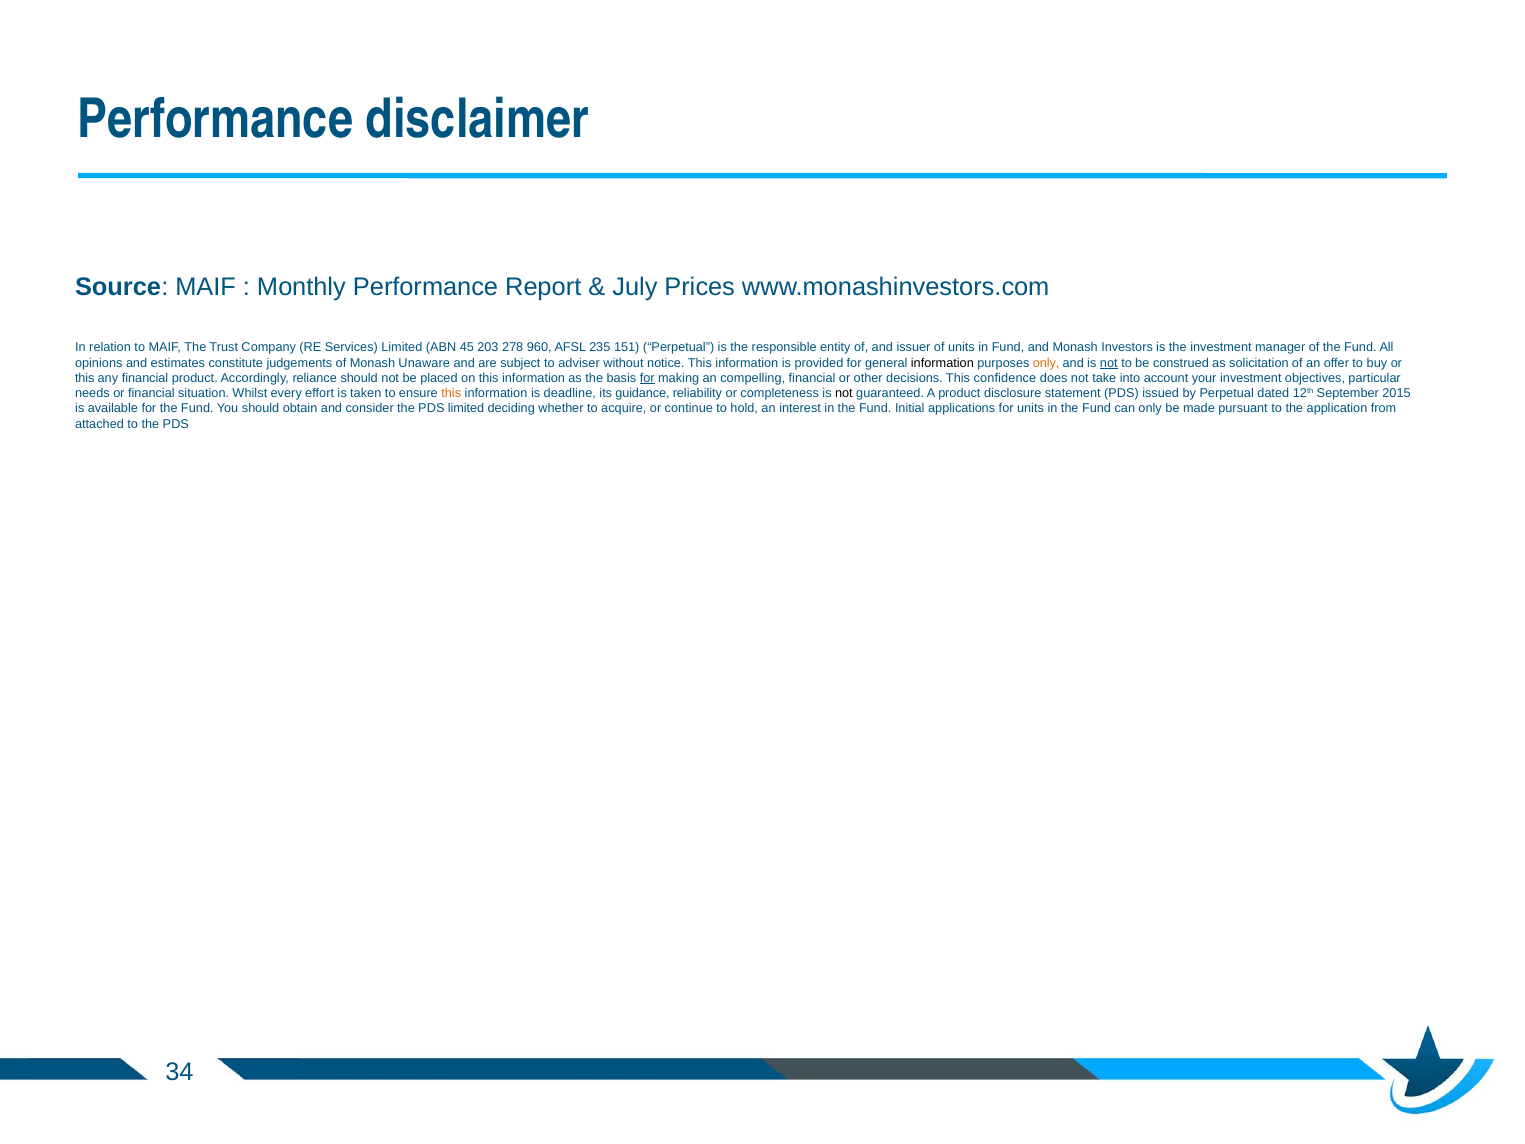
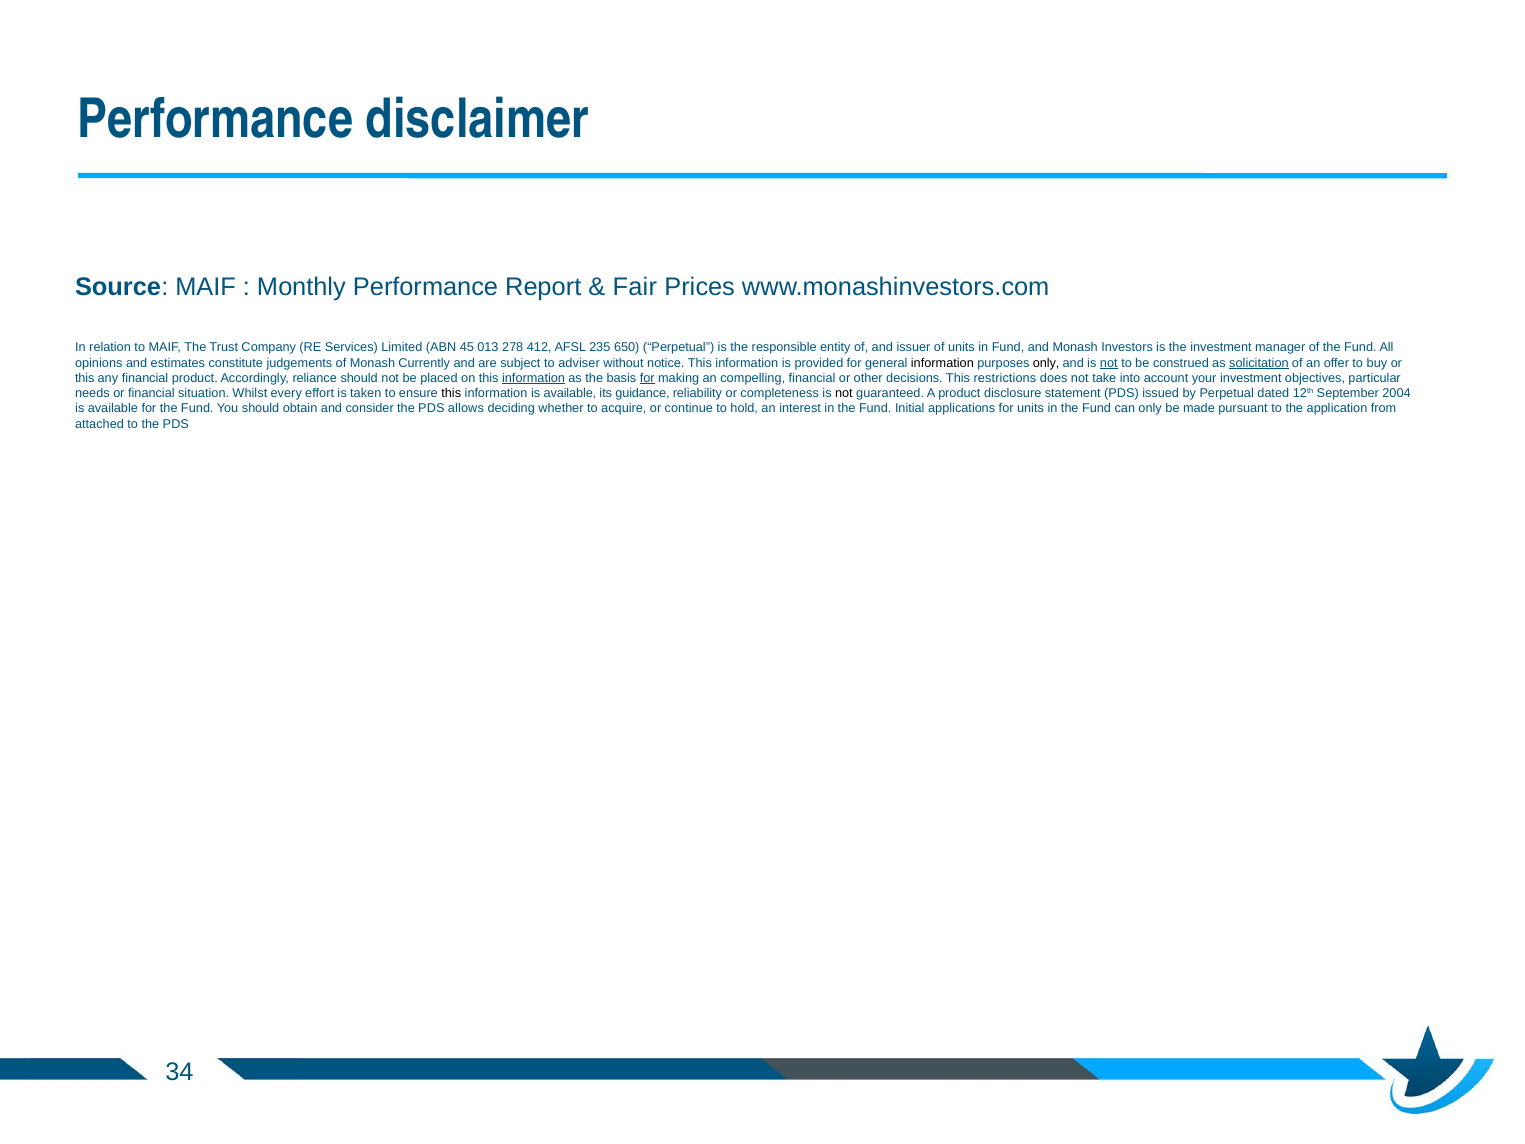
July: July -> Fair (635, 287)
203: 203 -> 013 (488, 348)
960: 960 -> 412 (539, 348)
151: 151 -> 650 (627, 348)
Unaware: Unaware -> Currently (424, 363)
only colour: orange -> black (1046, 363)
solicitation underline: none -> present (1259, 363)
information underline: none -> present (534, 378)
confidence: confidence -> restrictions (1005, 378)
this colour: orange -> black (451, 393)
information is deadline: deadline -> available (570, 393)
2015: 2015 -> 2004 (1397, 393)
PDS limited: limited -> allows (466, 409)
